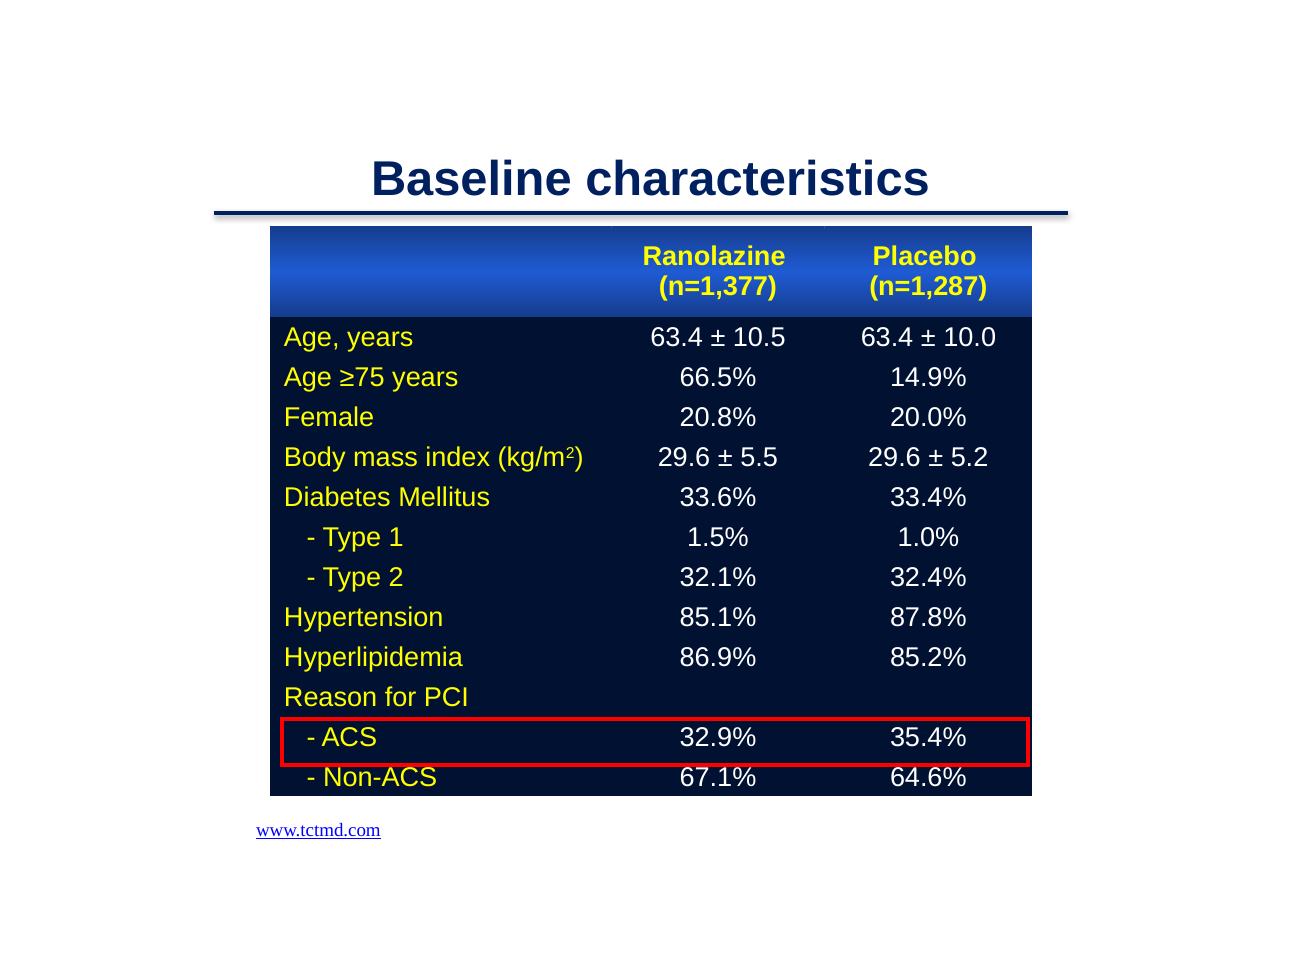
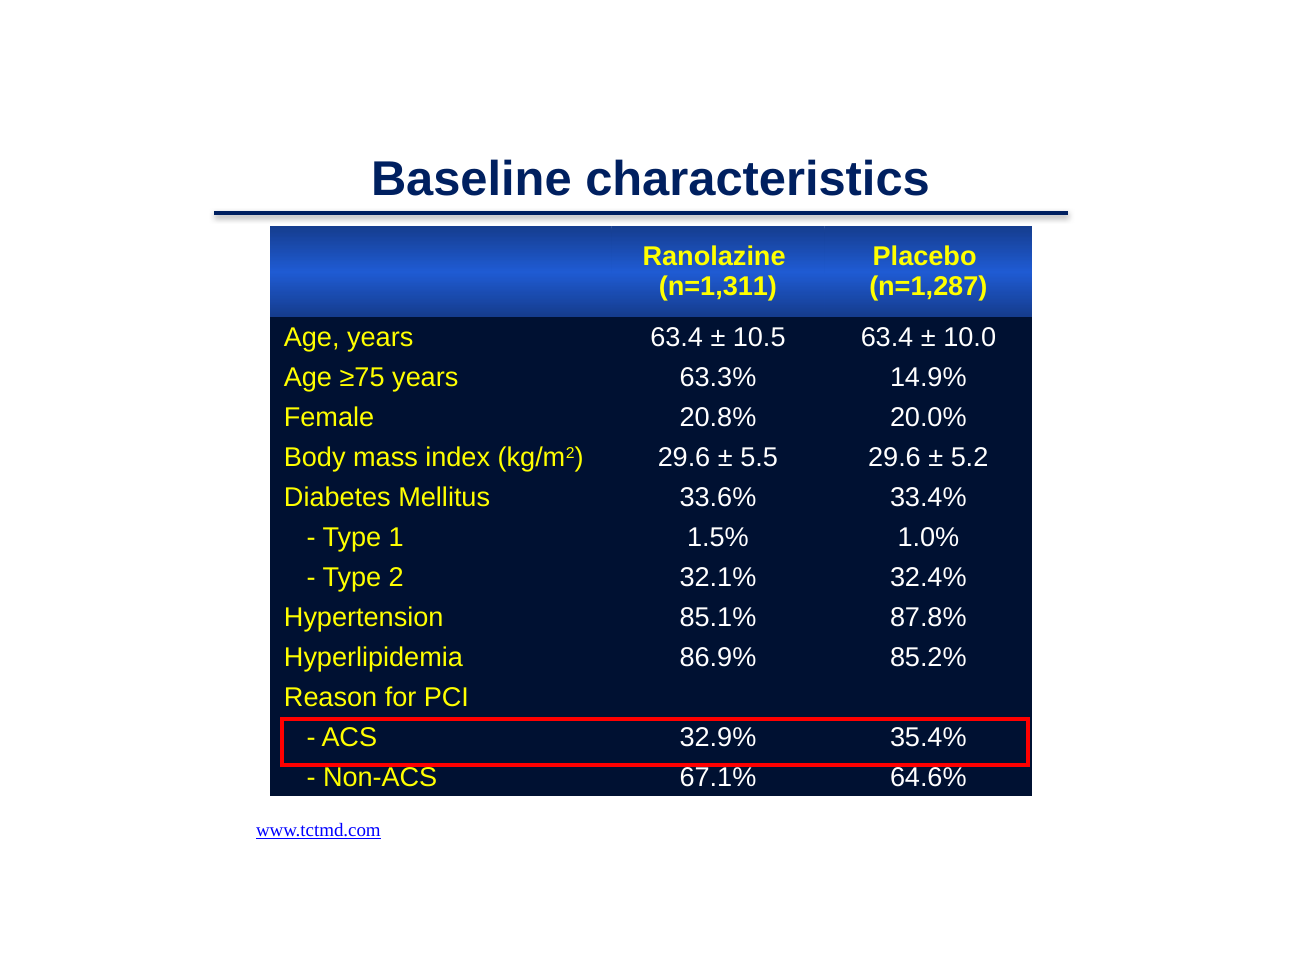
n=1,377: n=1,377 -> n=1,311 (718, 287)
66.5%: 66.5% -> 63.3% (718, 378)
